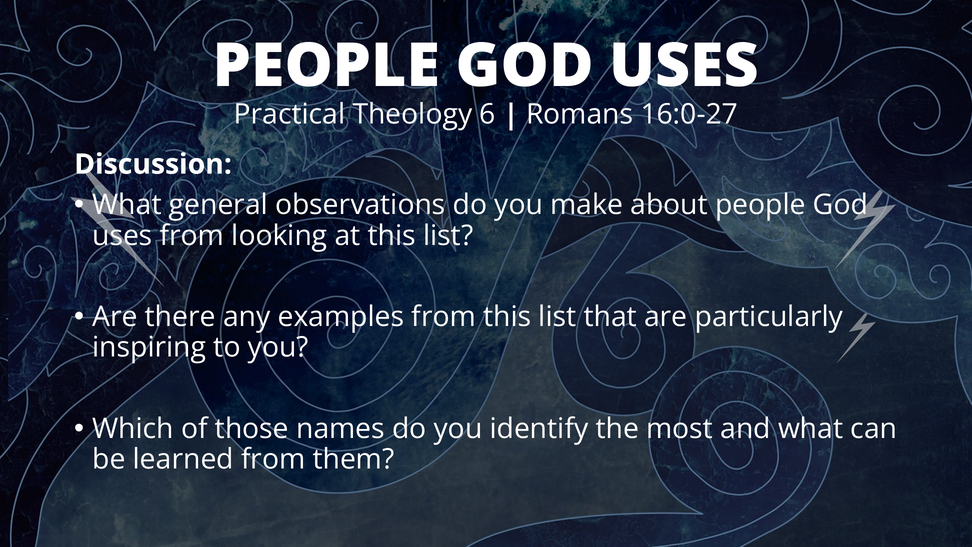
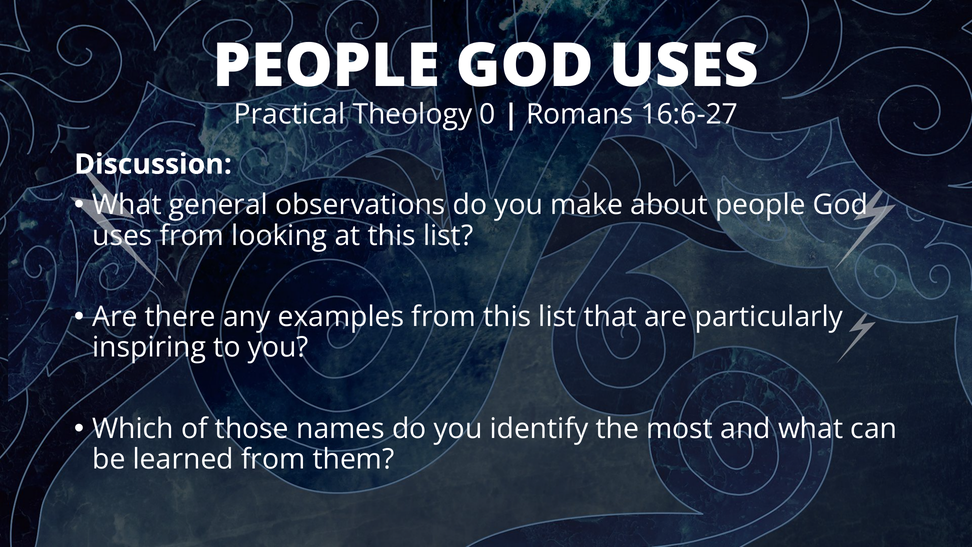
6: 6 -> 0 (488, 115)
16:0-27: 16:0-27 -> 16:6-27 (689, 115)
